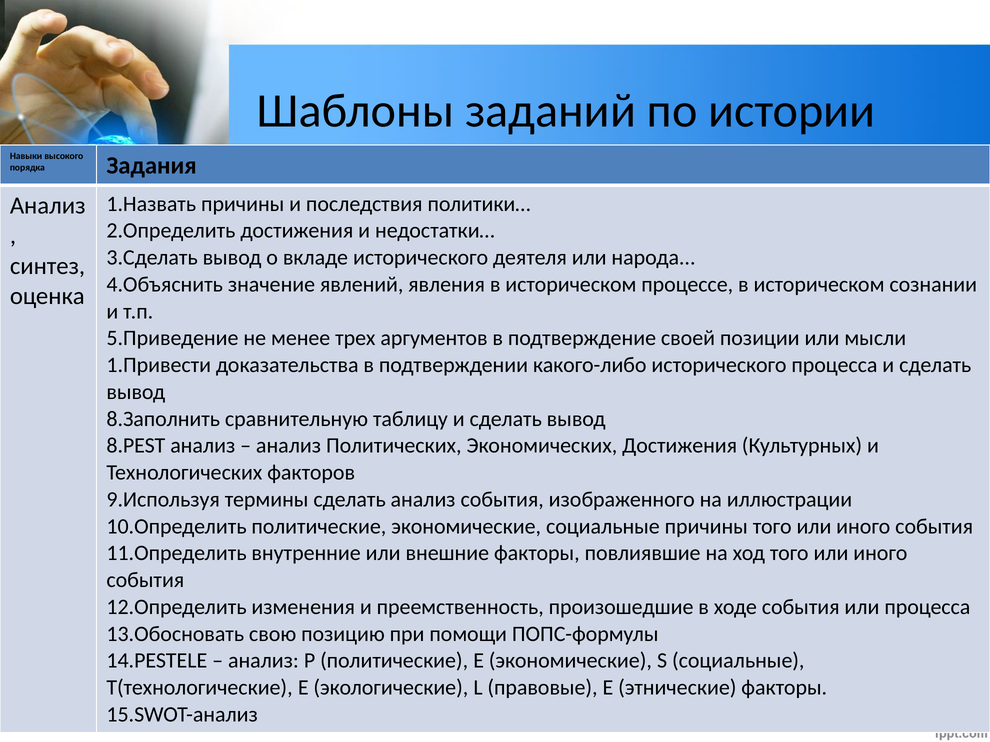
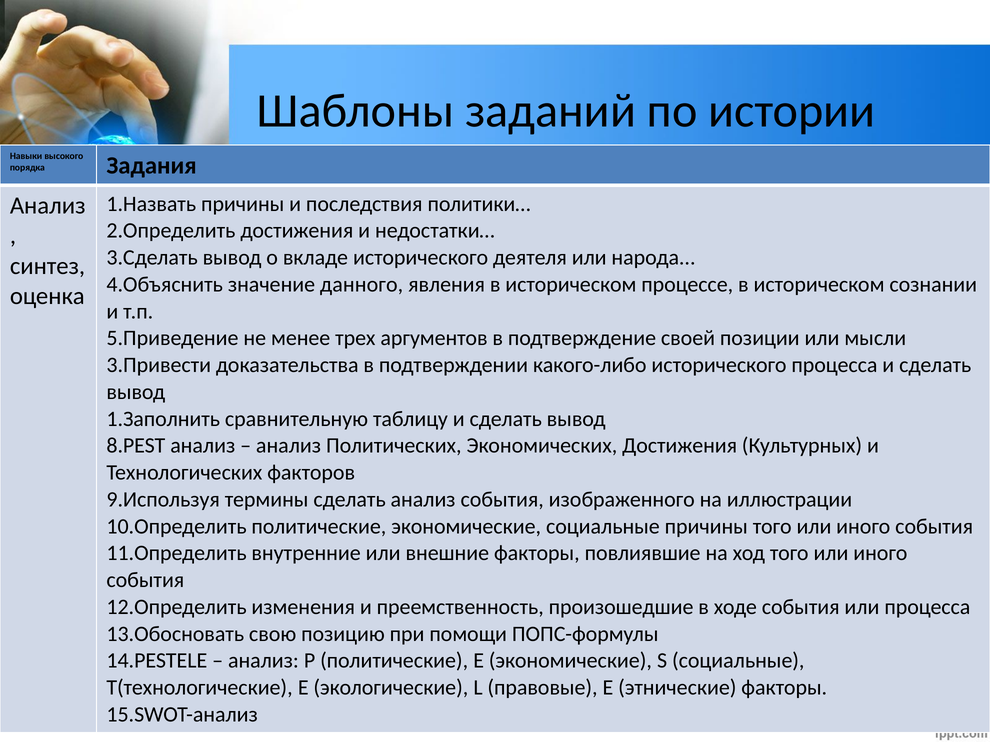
явлений: явлений -> данного (362, 285)
1.Привести: 1.Привести -> 3.Привести (159, 365)
8.Заполнить: 8.Заполнить -> 1.Заполнить (163, 419)
